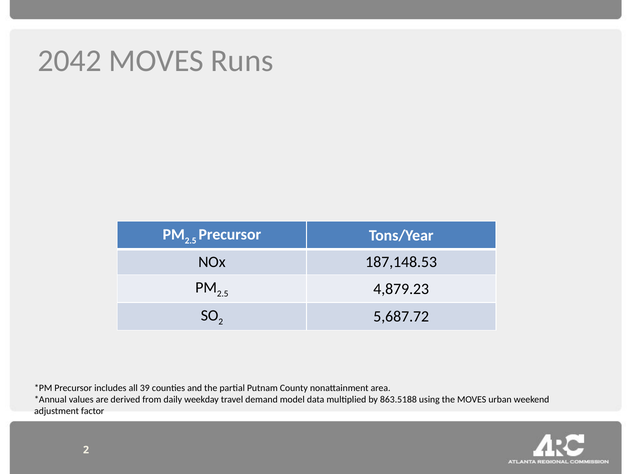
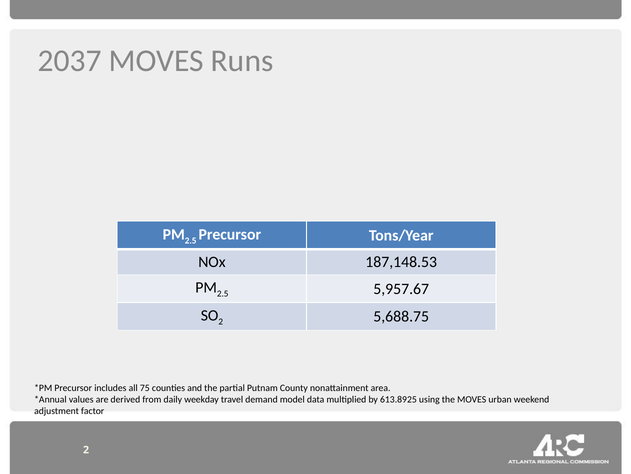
2042: 2042 -> 2037 (70, 61)
4,879.23: 4,879.23 -> 5,957.67 (401, 288)
5,687.72: 5,687.72 -> 5,688.75 (401, 316)
39: 39 -> 75 (145, 387)
863.5188: 863.5188 -> 613.8925 (398, 399)
